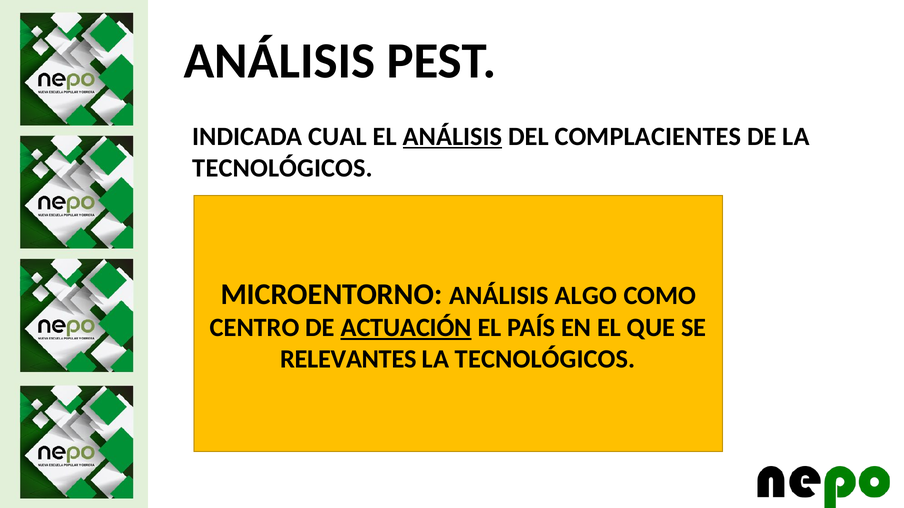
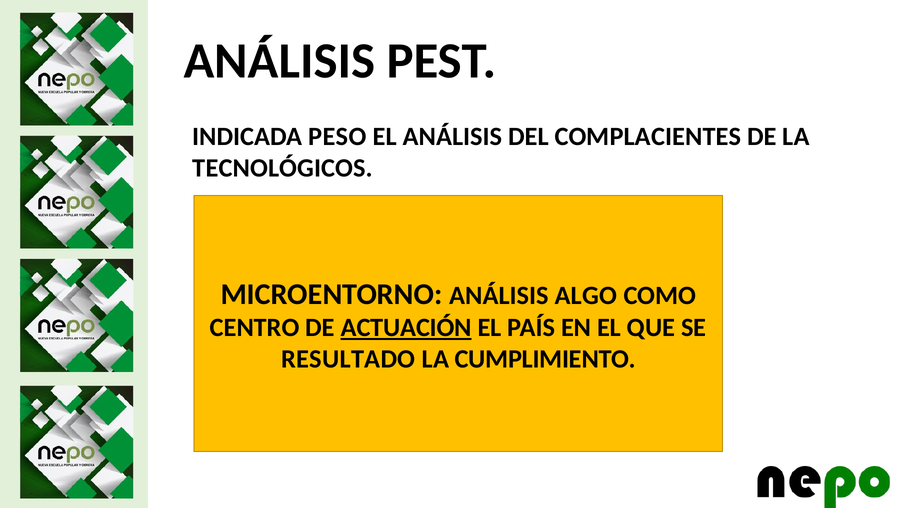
CUAL: CUAL -> PESO (337, 136)
ANÁLISIS underline: present -> none (453, 136)
RELEVANTES: RELEVANTES -> RESULTADO (348, 360)
TECNOLÓGICOS: TECNOLÓGICOS -> CUMPLIMIENTO (545, 360)
